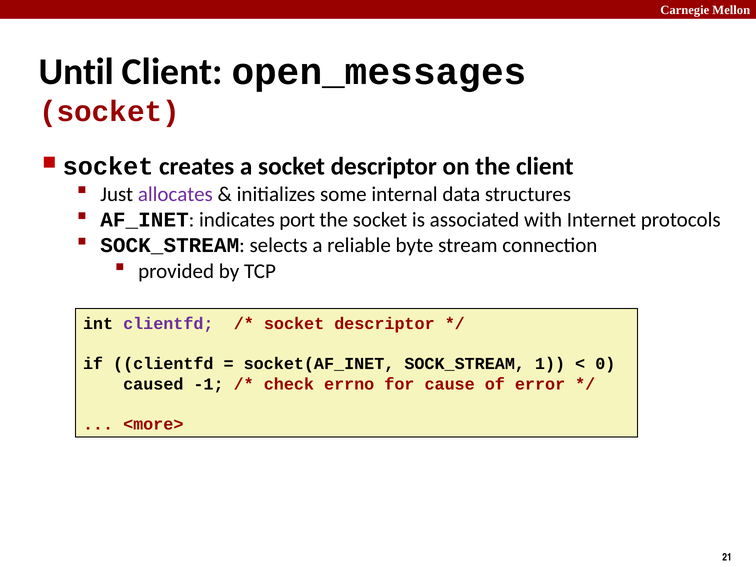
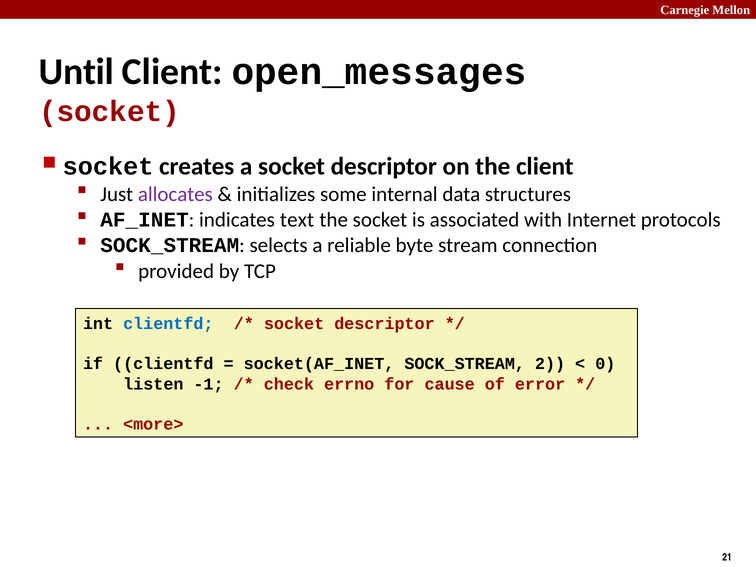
port: port -> text (297, 220)
clientfd colour: purple -> blue (168, 324)
1: 1 -> 2 (550, 364)
caused: caused -> listen (153, 384)
